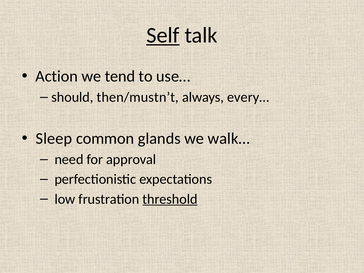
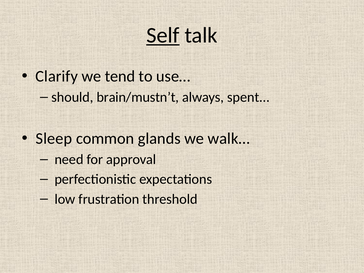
Action: Action -> Clarify (57, 76)
then/mustn’t: then/mustn’t -> brain/mustn’t (138, 97)
every…: every… -> spent… (248, 97)
threshold underline: present -> none (170, 199)
